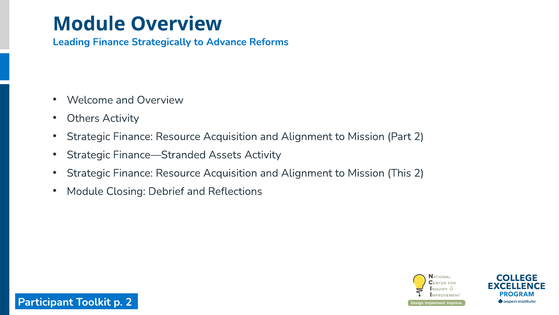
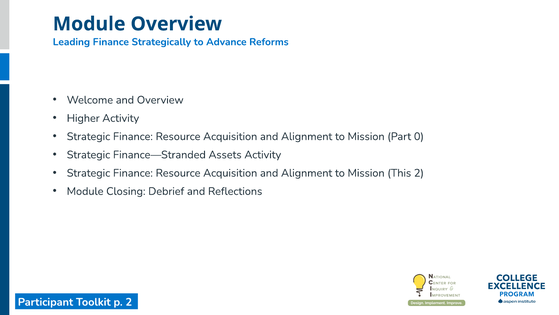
Others: Others -> Higher (83, 118)
Part 2: 2 -> 0 (419, 136)
